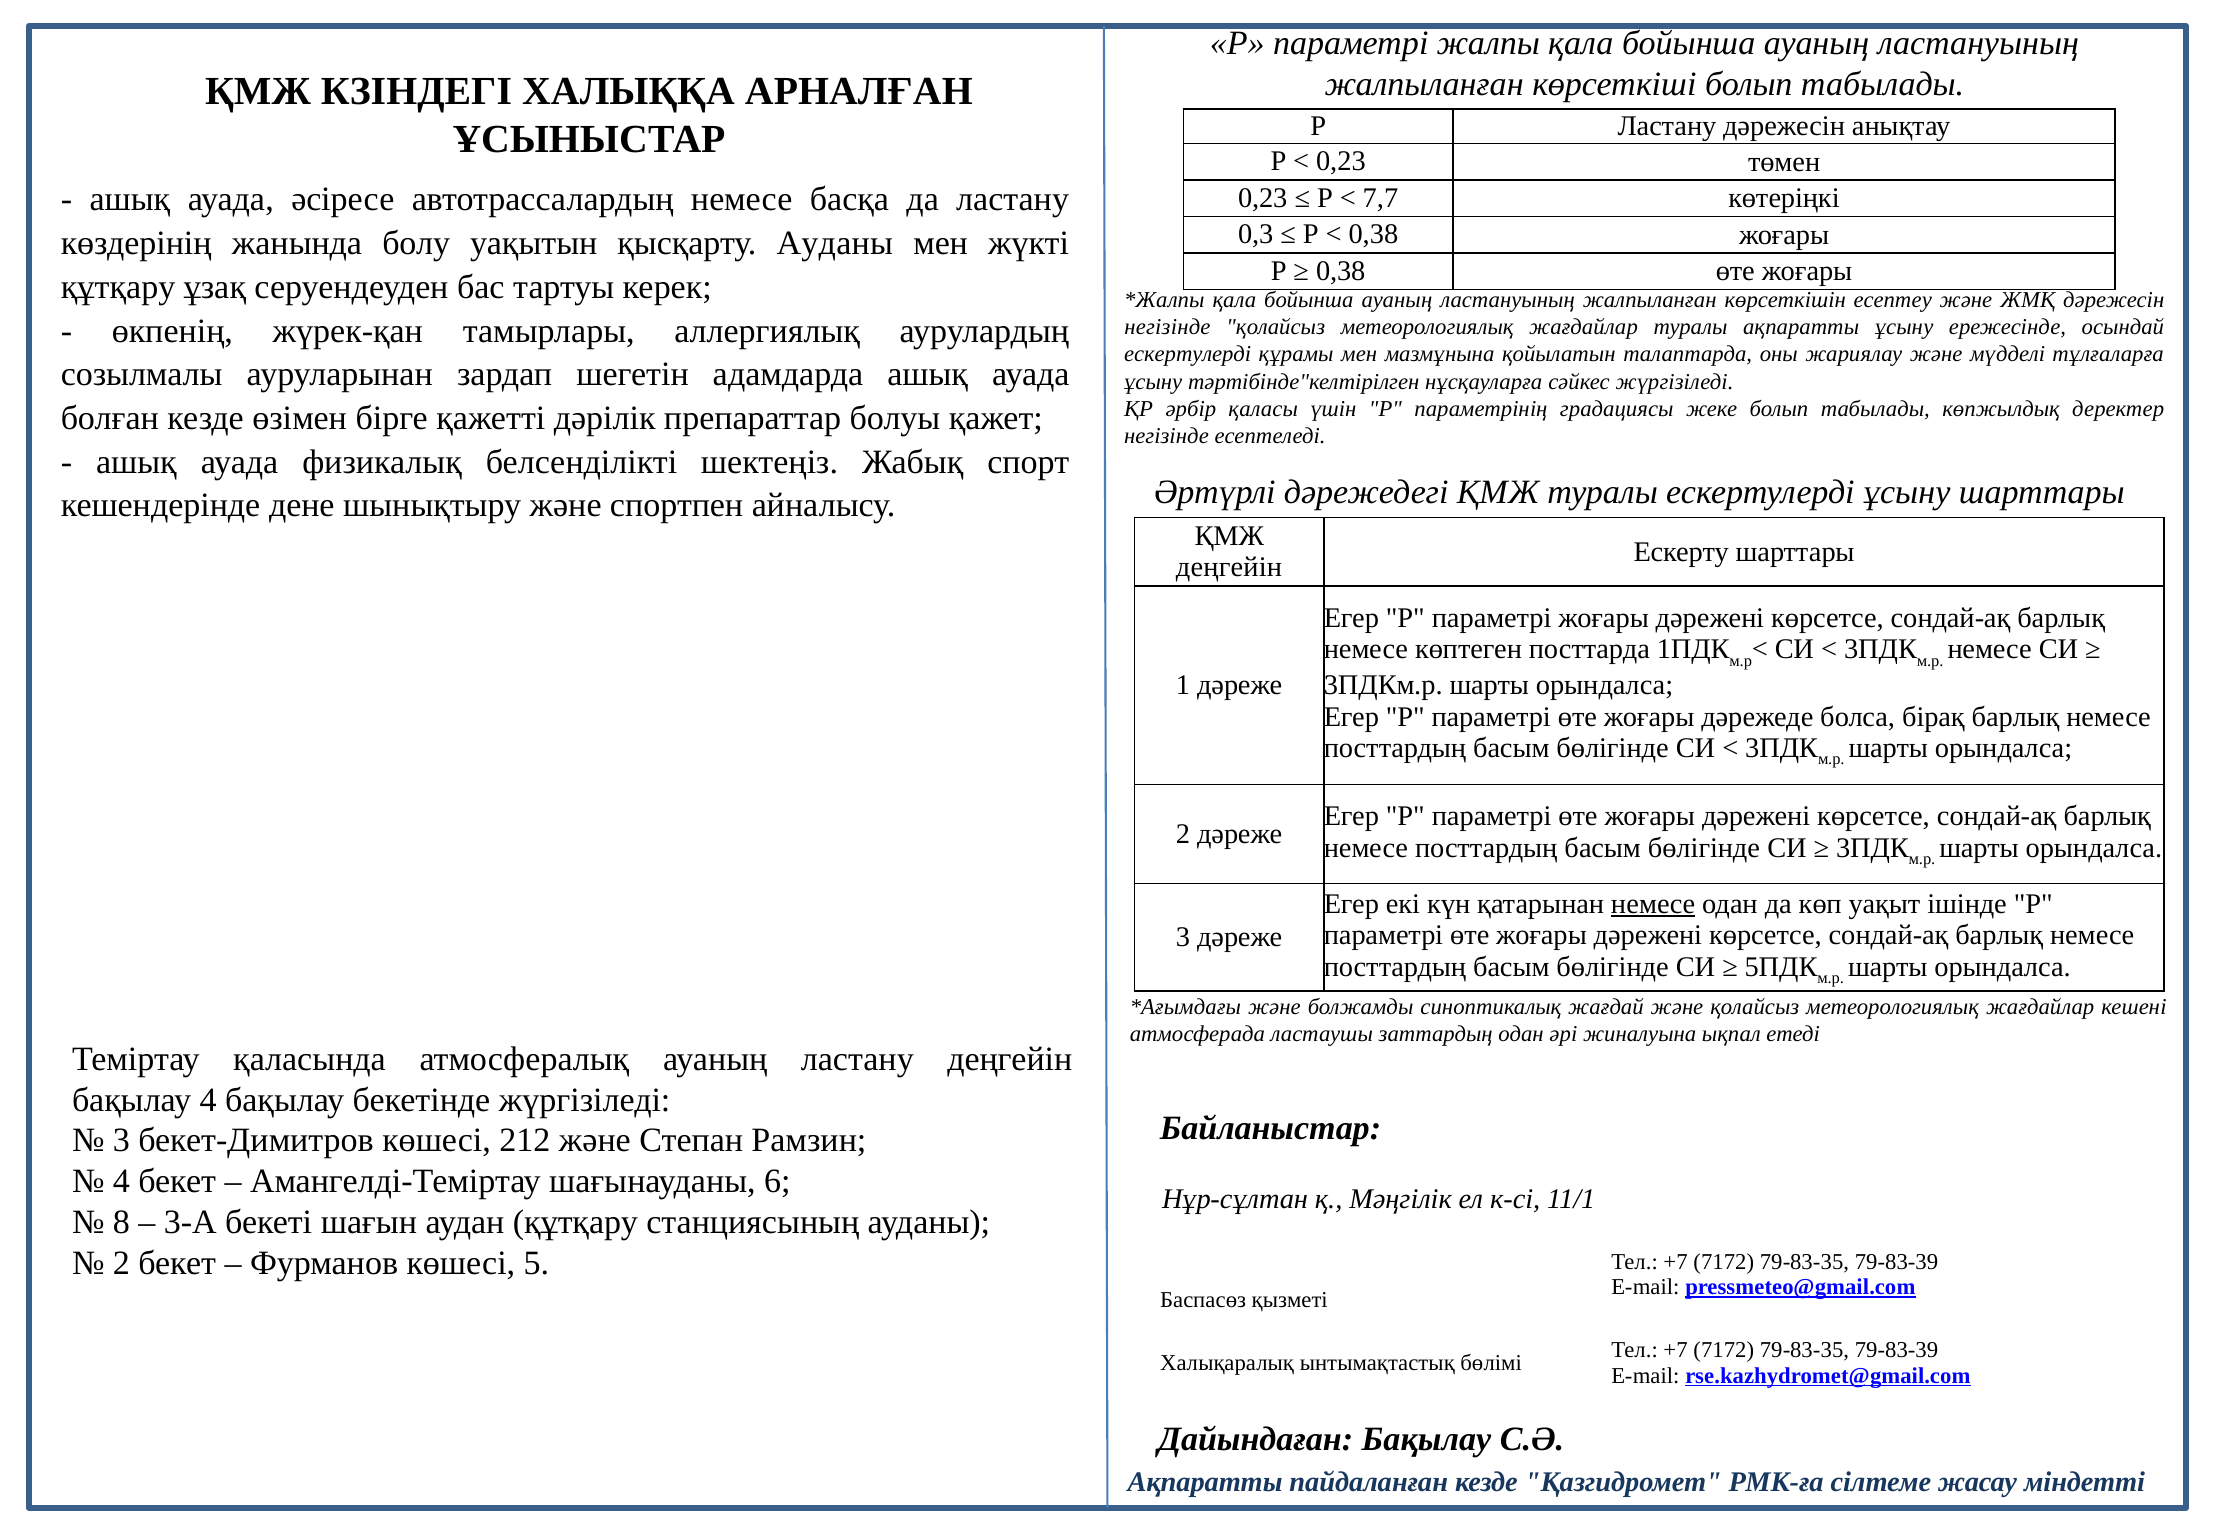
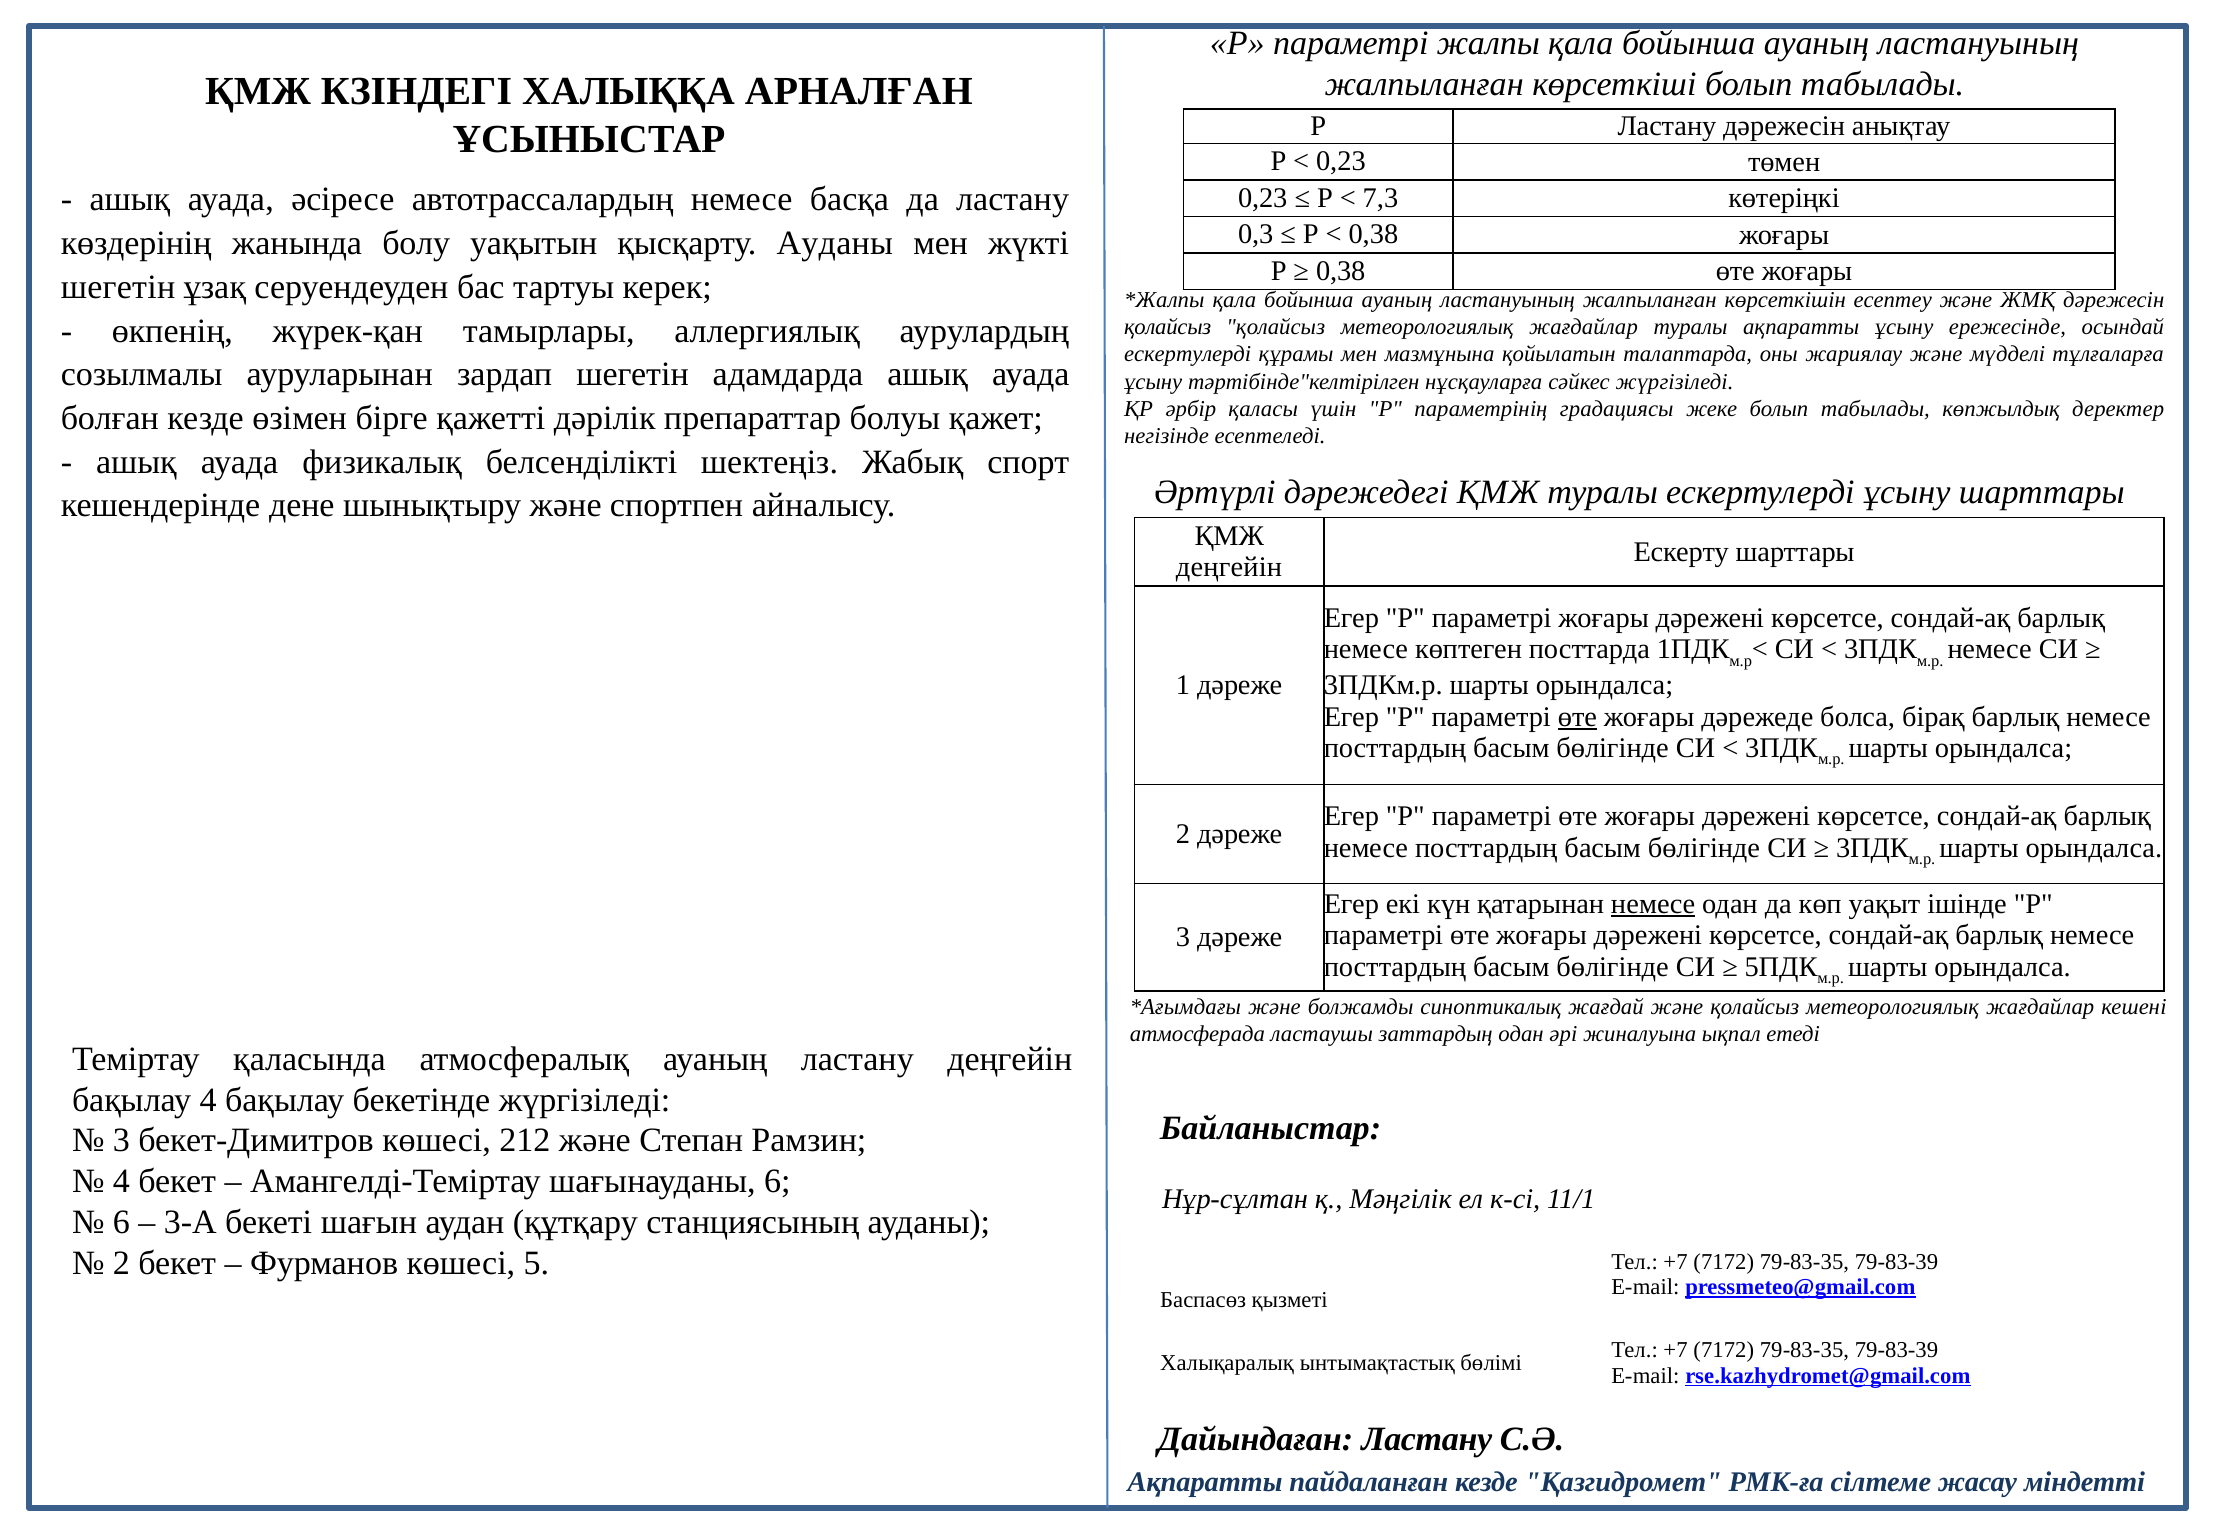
7,7: 7,7 -> 7,3 (1381, 198)
құтқару: құтқару -> шегетін (118, 287)
негізінде: негізінде -> қолайсыз (1168, 327)
өте underline: none -> present (1577, 716)
8: 8 -> 6 (121, 1222)
Дайындаған Бақылау: Бақылау -> Ластану (1427, 1438)
